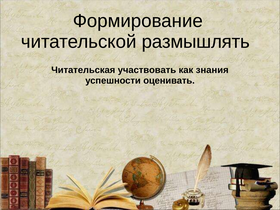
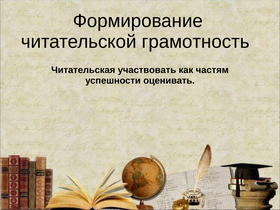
размышлять: размышлять -> грамотность (196, 42)
знания: знания -> частям (212, 70)
